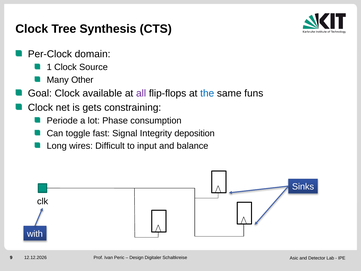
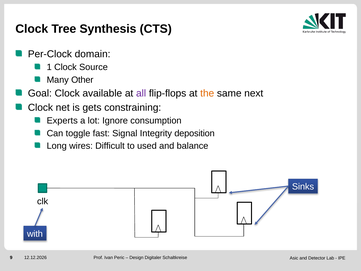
the colour: blue -> orange (207, 93)
funs: funs -> next (254, 93)
Periode: Periode -> Experts (62, 121)
Phase: Phase -> Ignore (115, 121)
input: input -> used (147, 146)
